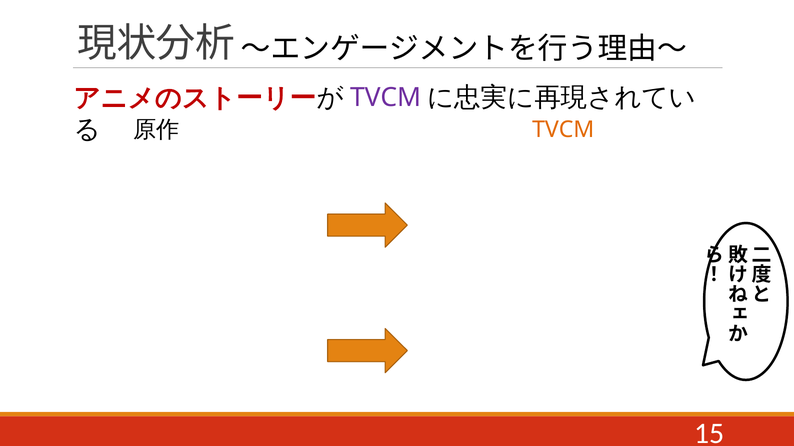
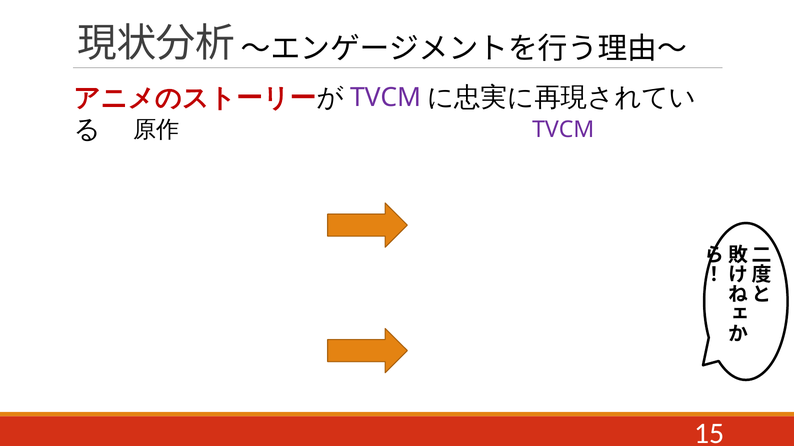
TVCM colour: orange -> purple (563, 130)
